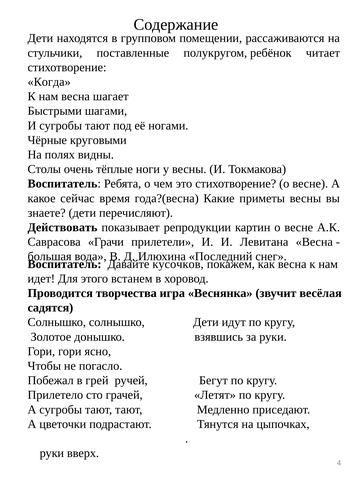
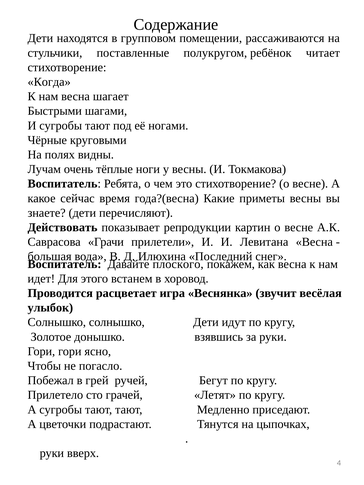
Столы: Столы -> Лучам (44, 169)
кусочков: кусочков -> плоского (178, 264)
творчества: творчества -> расцветает (126, 293)
садятся: садятся -> улыбок (50, 308)
